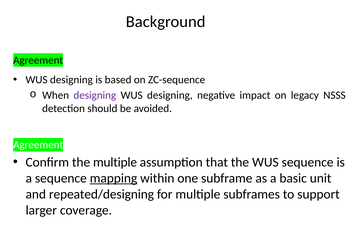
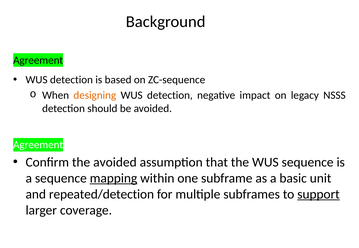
designing: designing -> detection (71, 80)
designing colour: purple -> orange (95, 95)
designing: designing -> detection (170, 95)
the multiple: multiple -> avoided (115, 163)
repeated/designing: repeated/designing -> repeated/detection (101, 195)
support underline: none -> present (318, 195)
